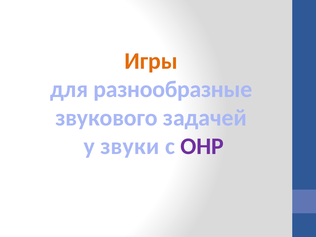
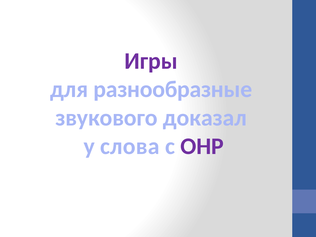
Игры colour: orange -> purple (151, 61)
задачей: задачей -> доказал (205, 118)
звуки: звуки -> слова (130, 146)
